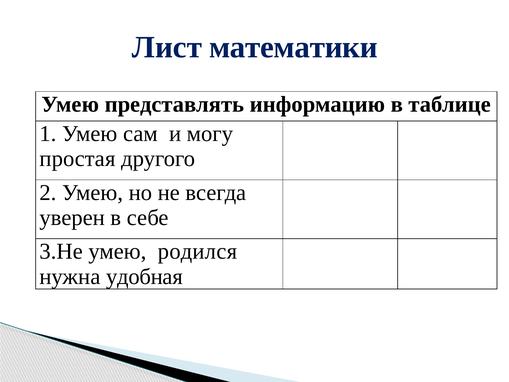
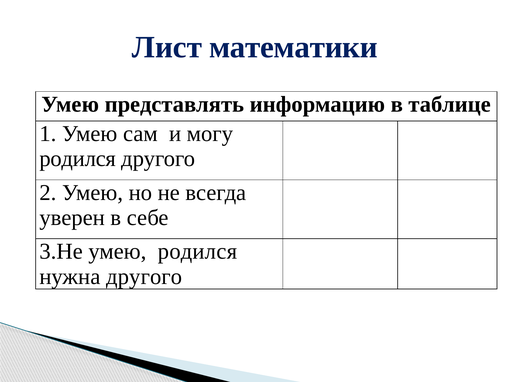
простая: простая -> родился (78, 159)
нужна удобная: удобная -> другого (144, 276)
